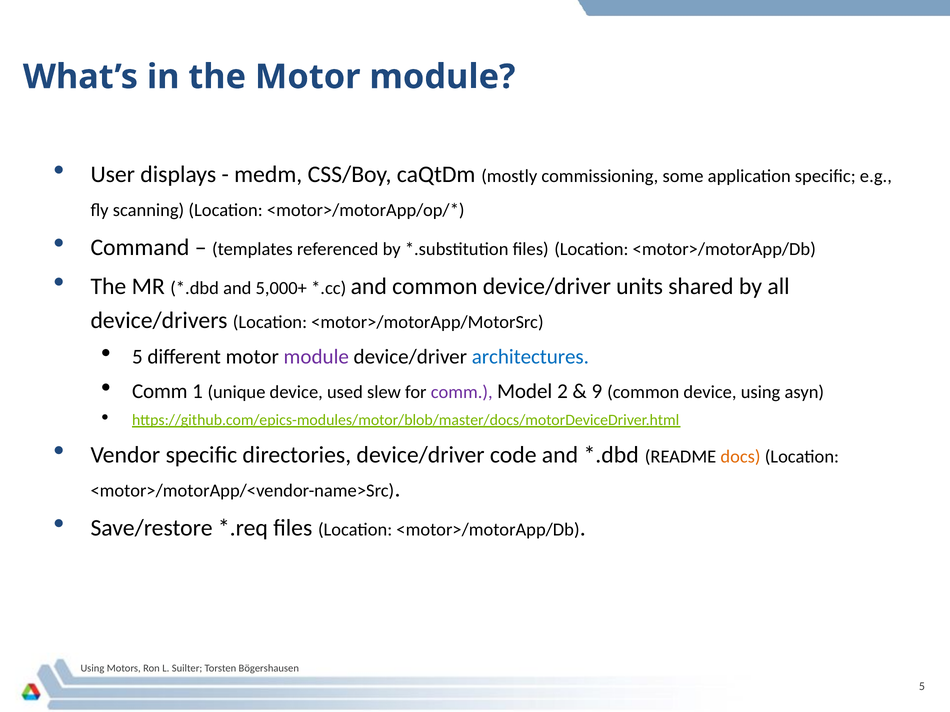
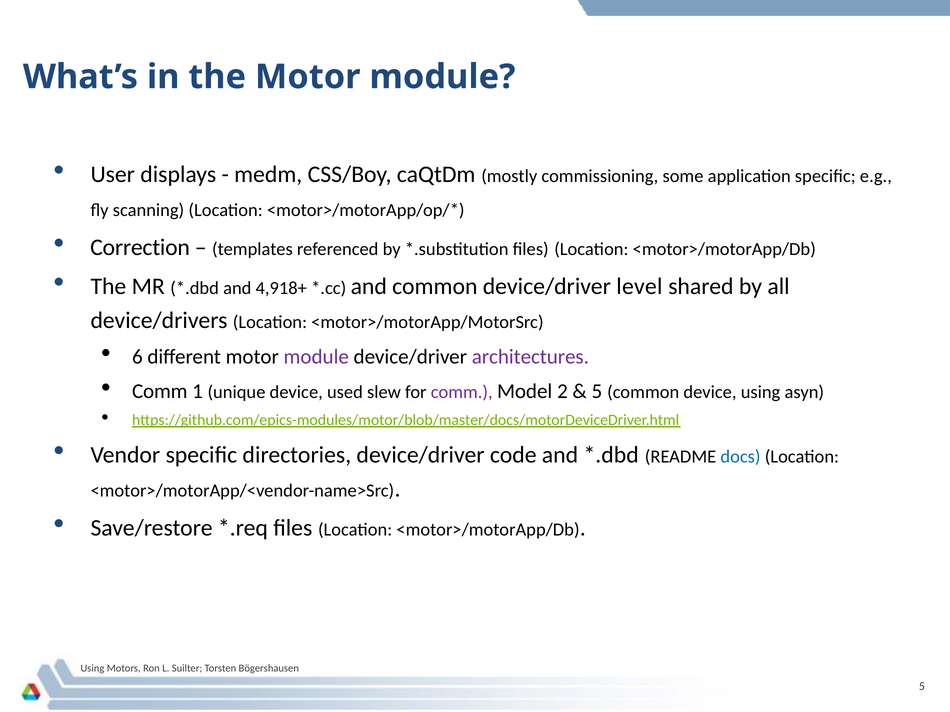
Command: Command -> Correction (140, 248)
5,000+: 5,000+ -> 4,918+ (281, 288)
units: units -> level (639, 287)
5: 5 -> 6 (137, 357)
architectures colour: blue -> purple (530, 357)
9: 9 -> 5 (597, 391)
docs colour: orange -> blue (741, 457)
